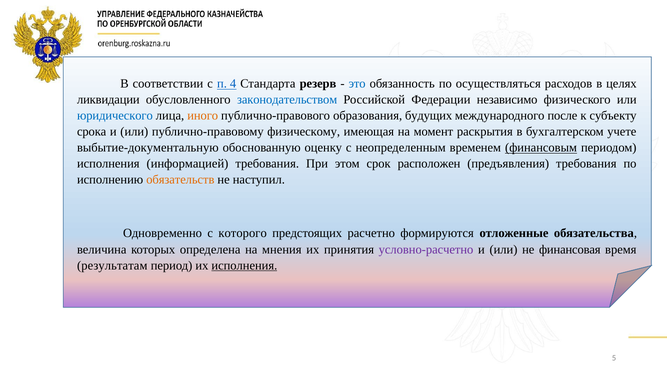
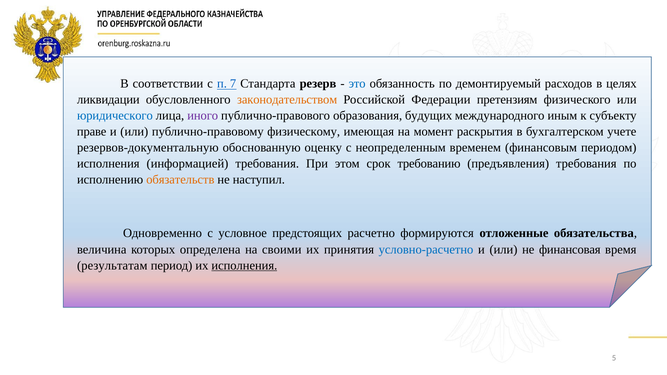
4: 4 -> 7 (233, 84)
осуществляться: осуществляться -> демонтируемый (498, 84)
законодательством colour: blue -> orange (287, 100)
независимо: независимо -> претензиям (507, 100)
иного colour: orange -> purple (203, 116)
после: после -> иным (562, 116)
срока: срока -> праве (92, 132)
выбытие-документальную: выбытие-документальную -> резервов-документальную (148, 148)
финансовым underline: present -> none (541, 148)
расположен: расположен -> требованию (429, 164)
которого: которого -> условное (243, 233)
мнения: мнения -> своими (282, 250)
условно-расчетно colour: purple -> blue (426, 250)
